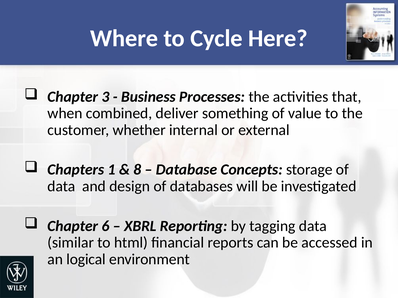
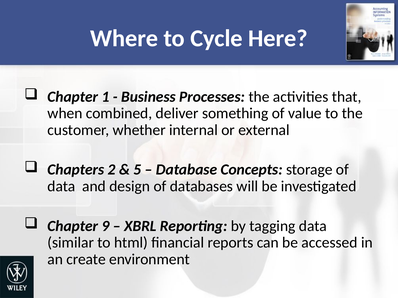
3: 3 -> 1 (105, 97)
1: 1 -> 2 (112, 170)
8: 8 -> 5 (137, 170)
6: 6 -> 9 (105, 226)
logical: logical -> create (86, 260)
